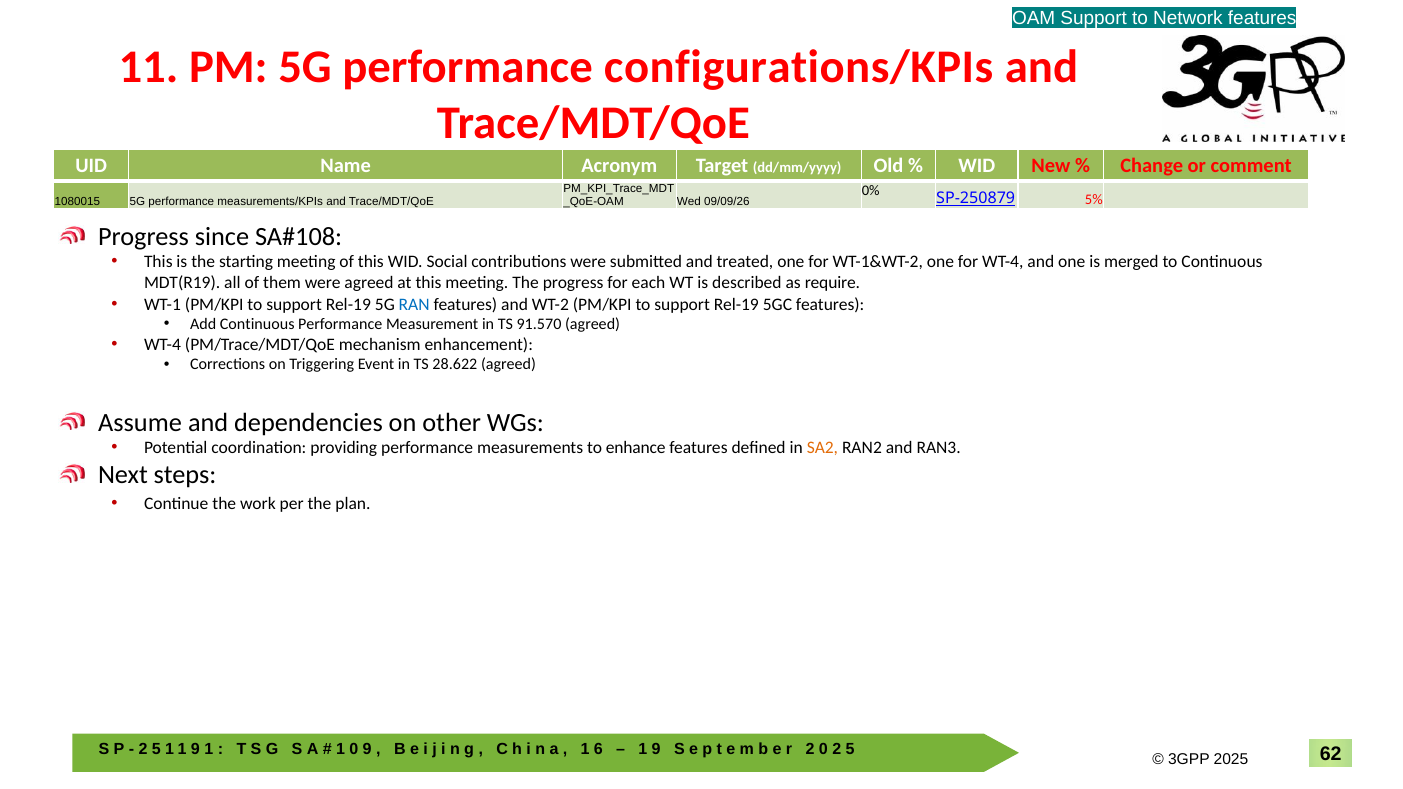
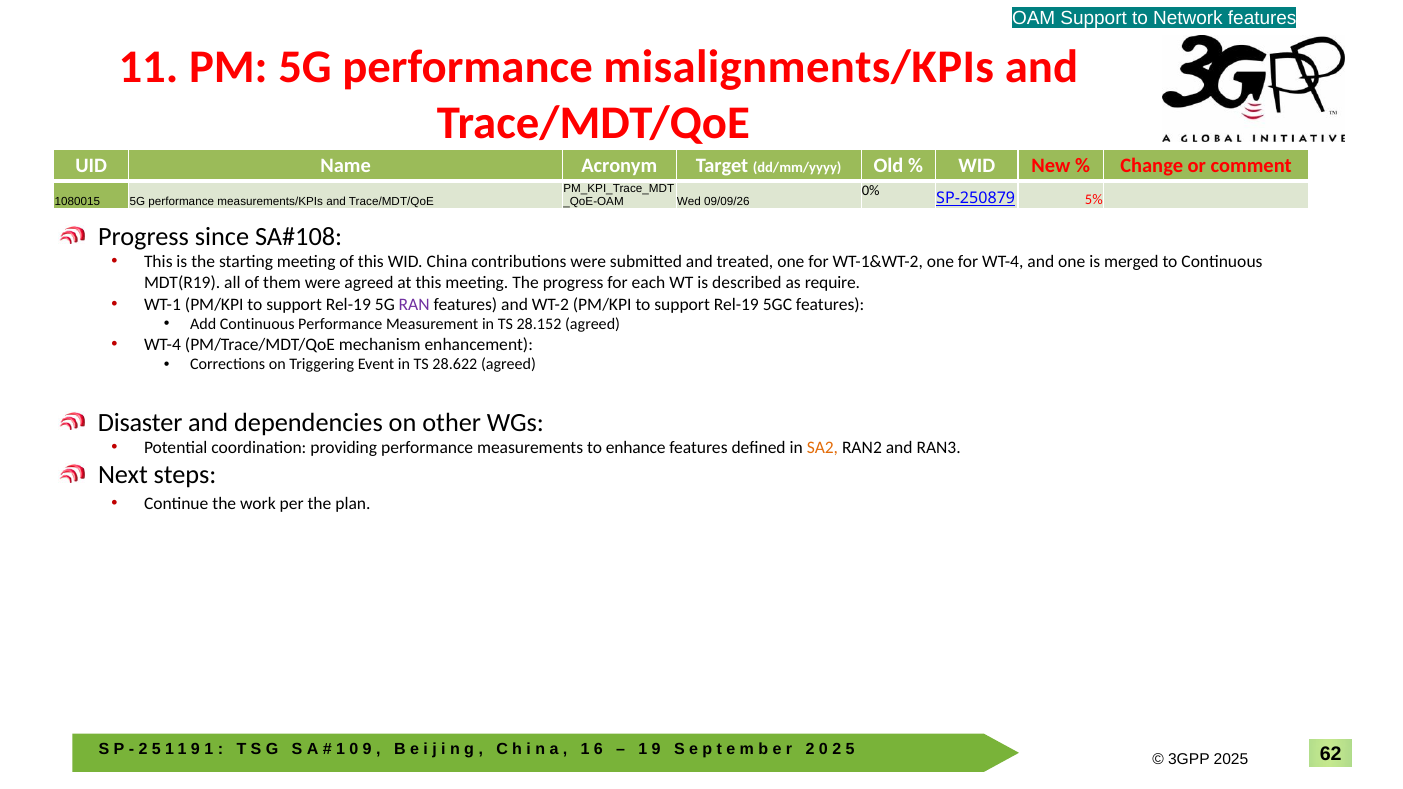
configurations/KPIs: configurations/KPIs -> misalignments/KPIs (799, 67)
Social: Social -> China (447, 262)
RAN colour: blue -> purple (414, 304)
91.570: 91.570 -> 28.152 (539, 324)
Assume: Assume -> Disaster (140, 422)
